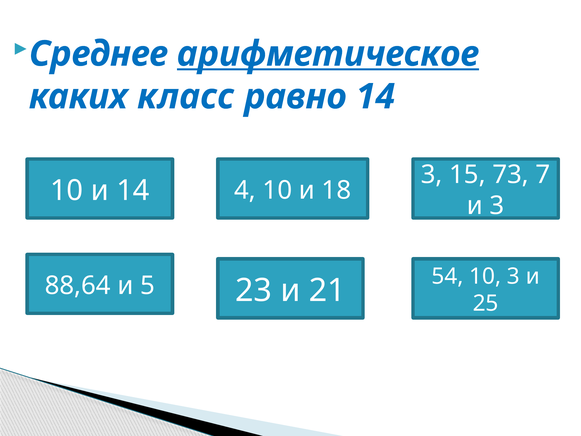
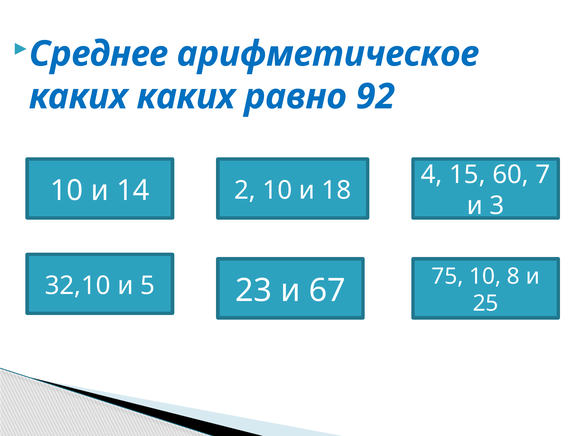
арифметическое underline: present -> none (328, 54)
каких класс: класс -> каких (186, 97)
равно 14: 14 -> 92 (375, 97)
3: 3 -> 4 (432, 175)
73: 73 -> 60 (511, 175)
4: 4 -> 2 (245, 190)
88,64: 88,64 -> 32,10 (78, 285)
54: 54 -> 75 (447, 276)
10 3: 3 -> 8 (513, 276)
21: 21 -> 67 (327, 290)
